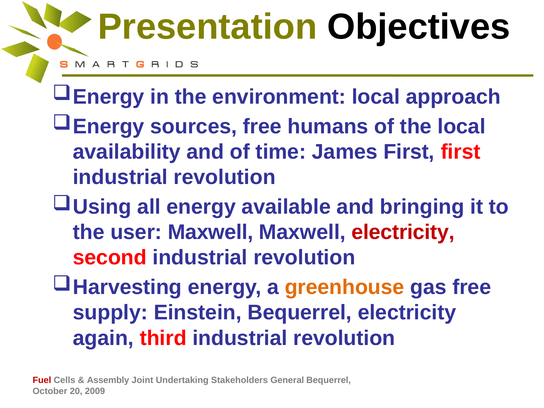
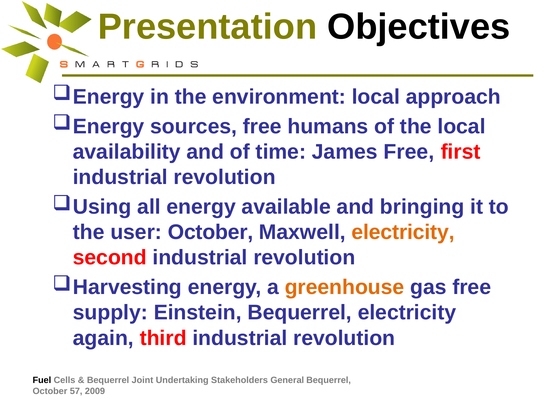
James First: First -> Free (409, 152)
user Maxwell: Maxwell -> October (211, 232)
electricity colour: red -> orange (403, 232)
Fuel colour: red -> black (42, 380)
Assembly: Assembly -> Bequerrel (108, 380)
20: 20 -> 57 (76, 391)
